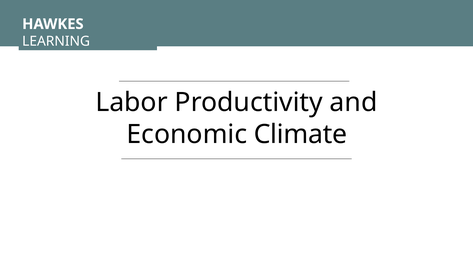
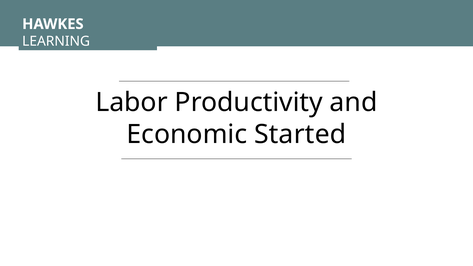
Climate: Climate -> Started (300, 134)
